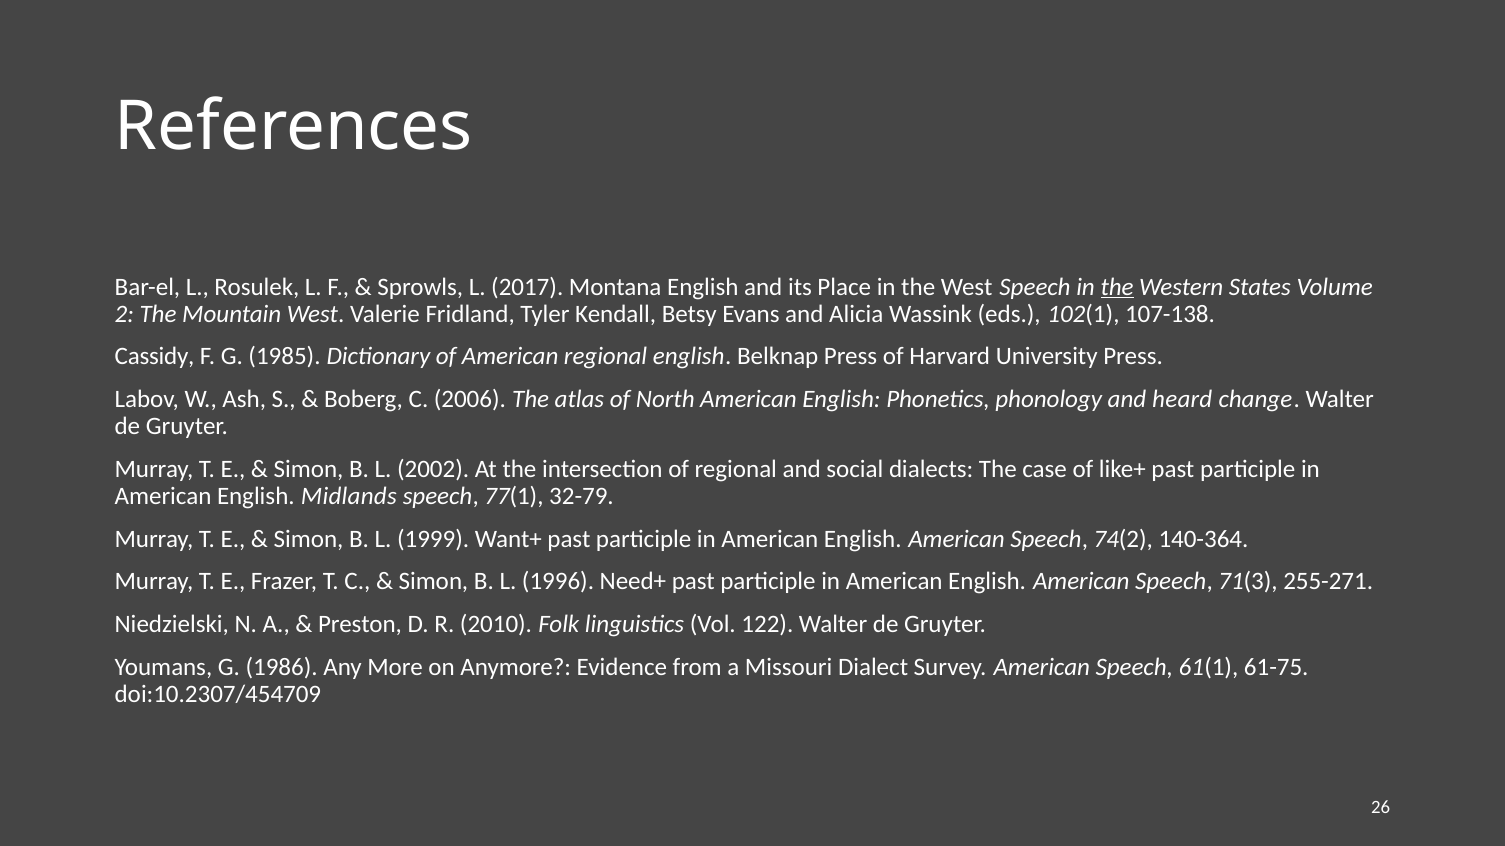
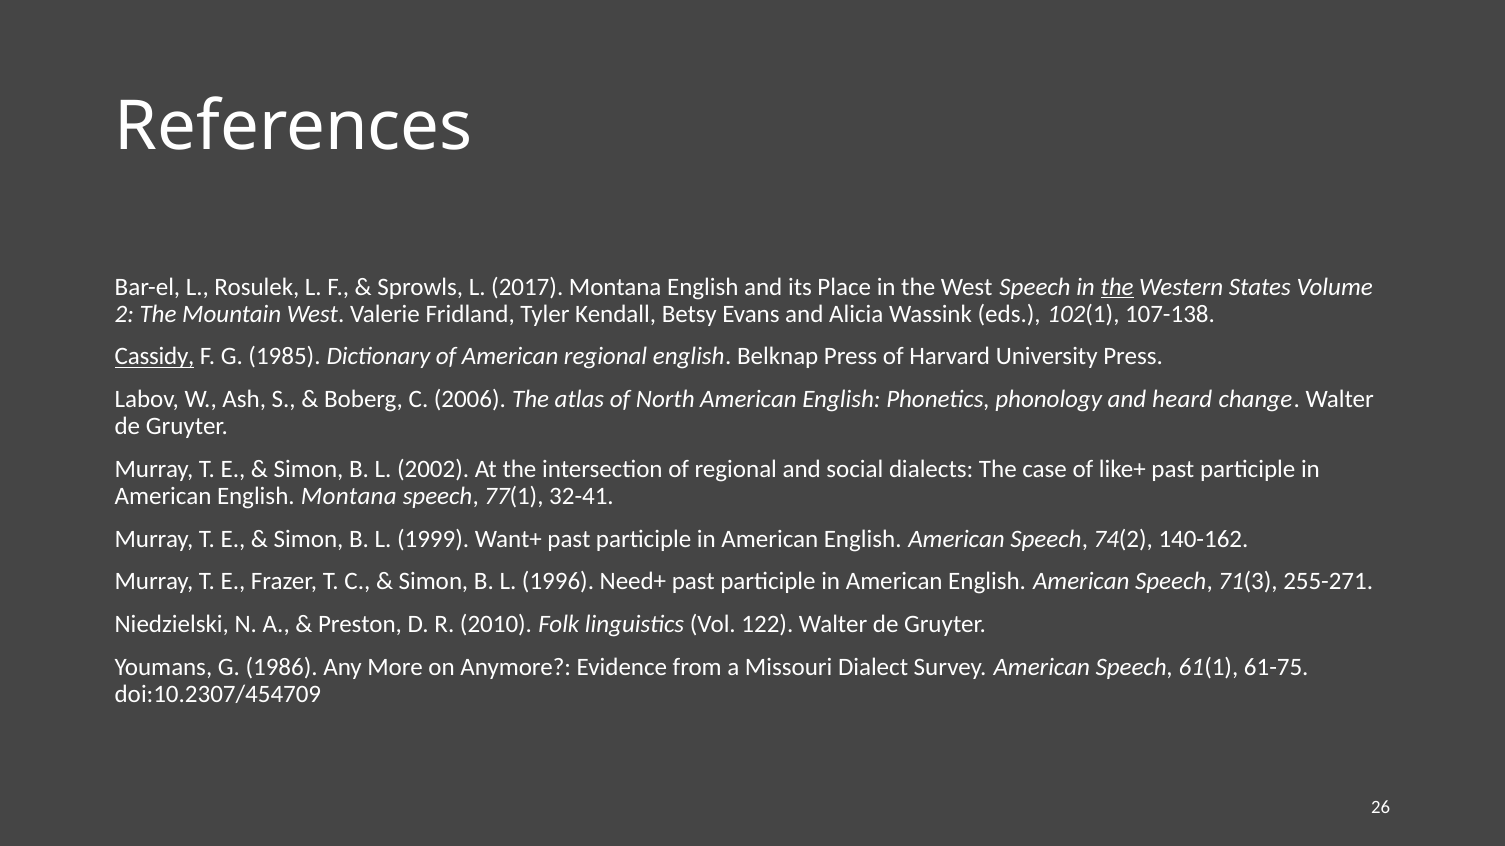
Cassidy underline: none -> present (155, 357)
English Midlands: Midlands -> Montana (349, 497)
32-79: 32-79 -> 32-41 (582, 497)
140-364: 140-364 -> 140-162 (1203, 539)
